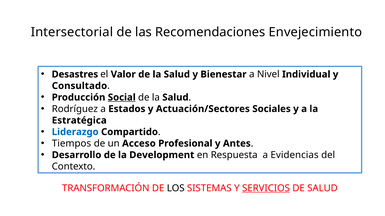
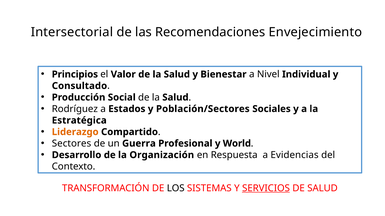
Desastres: Desastres -> Principios (75, 74)
Social underline: present -> none (122, 98)
Actuación/Sectores: Actuación/Sectores -> Población/Sectores (203, 109)
Liderazgo colour: blue -> orange (75, 132)
Tiempos: Tiempos -> Sectores (72, 144)
Acceso: Acceso -> Guerra (139, 144)
Antes: Antes -> World (237, 144)
Development: Development -> Organización (162, 155)
